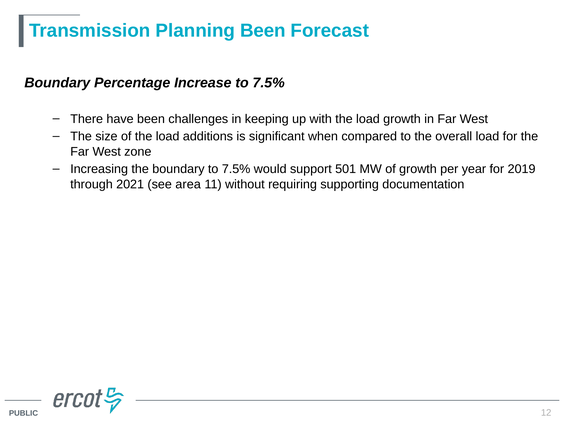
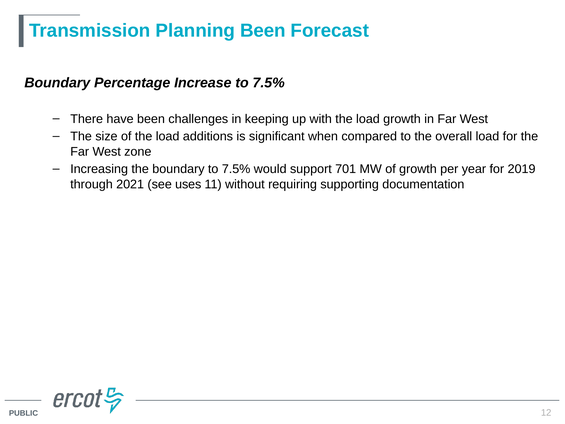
501: 501 -> 701 (346, 169)
area: area -> uses (188, 184)
